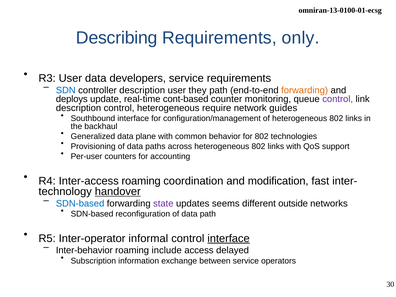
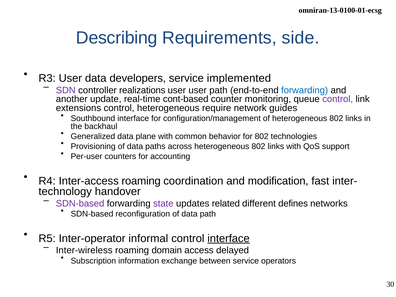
only: only -> side (301, 38)
service requirements: requirements -> implemented (239, 78)
SDN colour: blue -> purple (66, 90)
controller description: description -> realizations (142, 90)
user they: they -> user (198, 90)
forwarding colour: orange -> blue (305, 90)
deploys: deploys -> another (72, 99)
description: description -> extensions (78, 108)
handover underline: present -> none (118, 192)
SDN-based colour: blue -> purple (80, 204)
seems: seems -> related (226, 204)
outside: outside -> defines (293, 204)
Inter-behavior: Inter-behavior -> Inter-wireless (84, 250)
include: include -> domain (167, 250)
